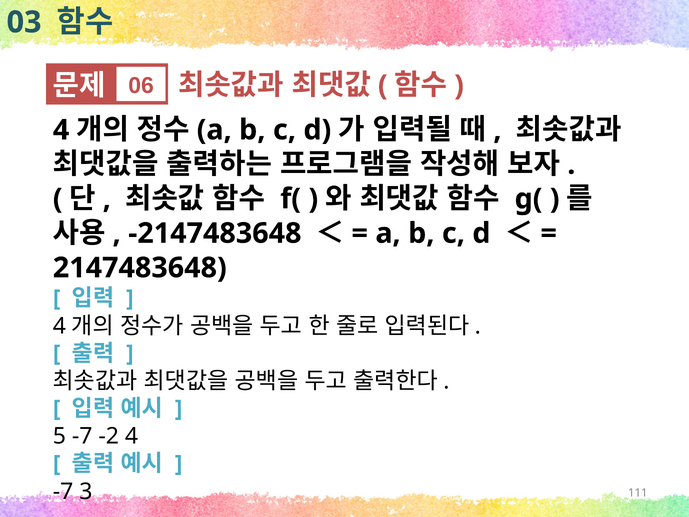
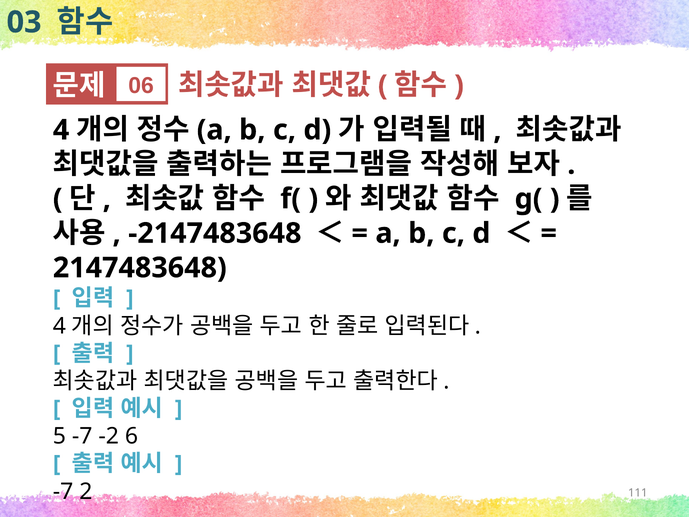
-2 4: 4 -> 6 (131, 436)
3: 3 -> 2 (86, 491)
